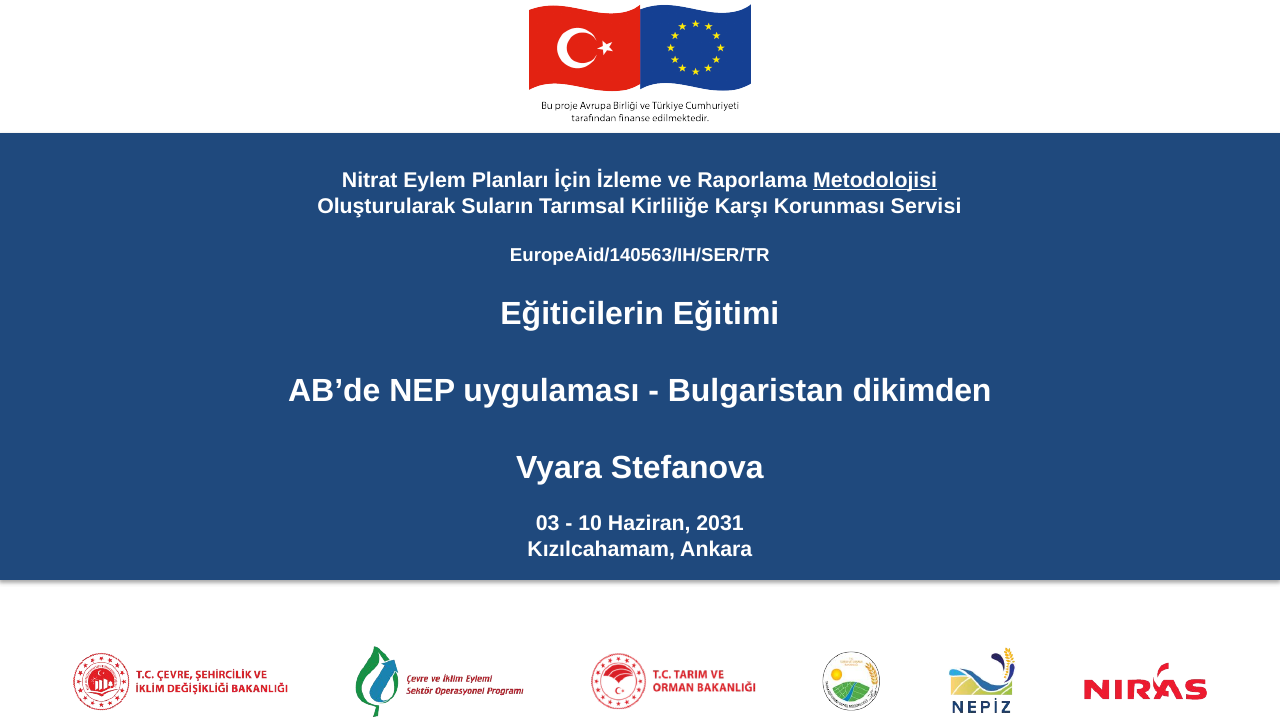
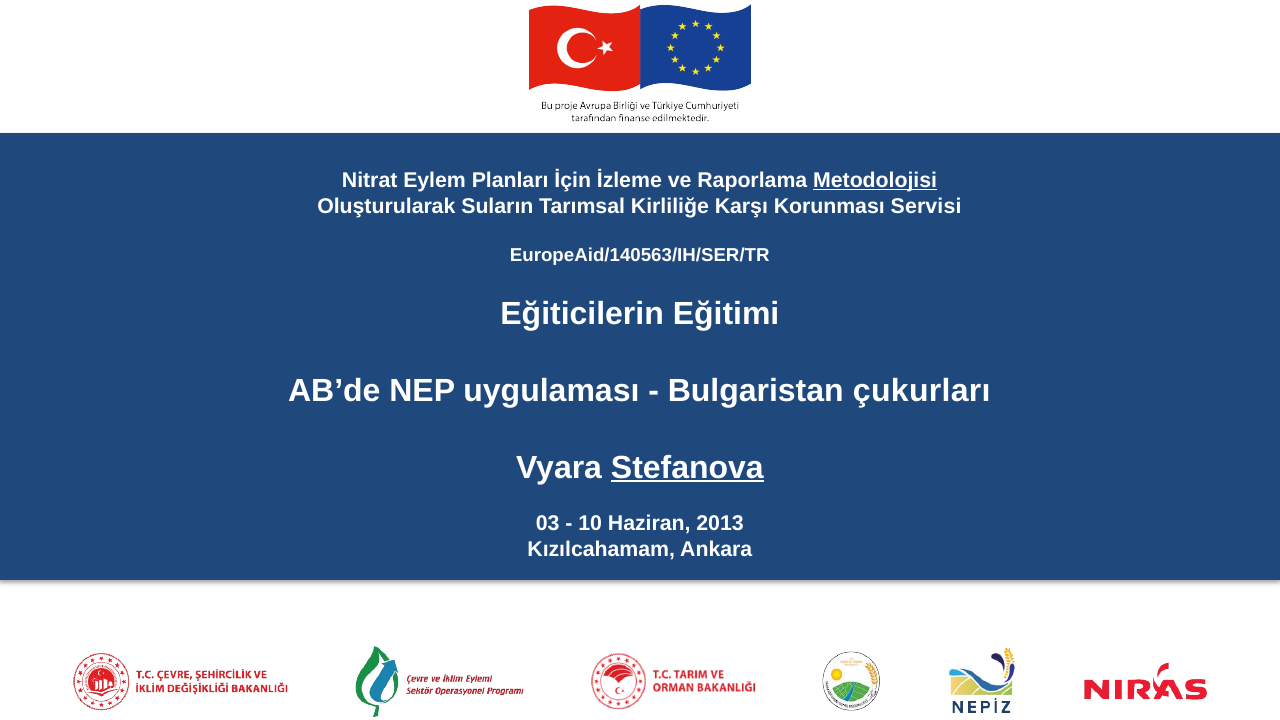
dikimden: dikimden -> çukurları (922, 391)
Stefanova underline: none -> present (687, 468)
2031: 2031 -> 2013 (720, 524)
